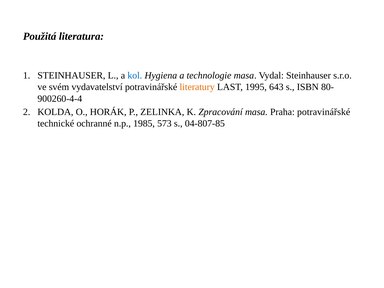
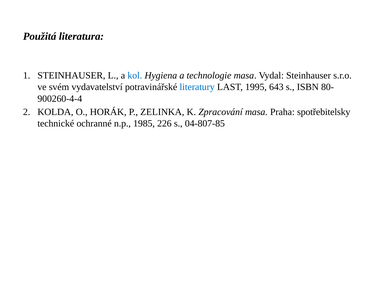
literatury colour: orange -> blue (197, 87)
Praha potravinářské: potravinářské -> spotřebitelsky (324, 112)
573: 573 -> 226 (164, 124)
